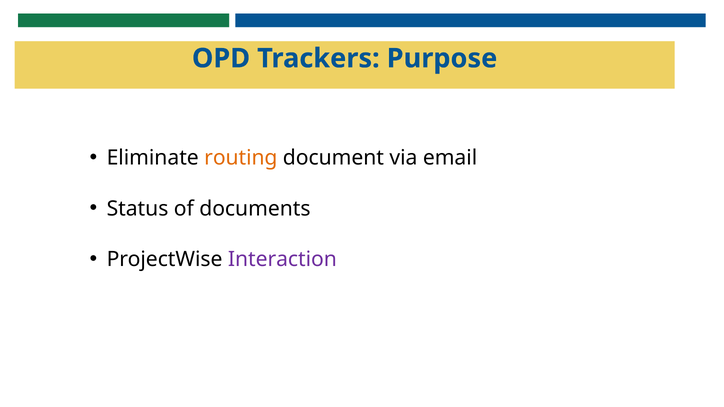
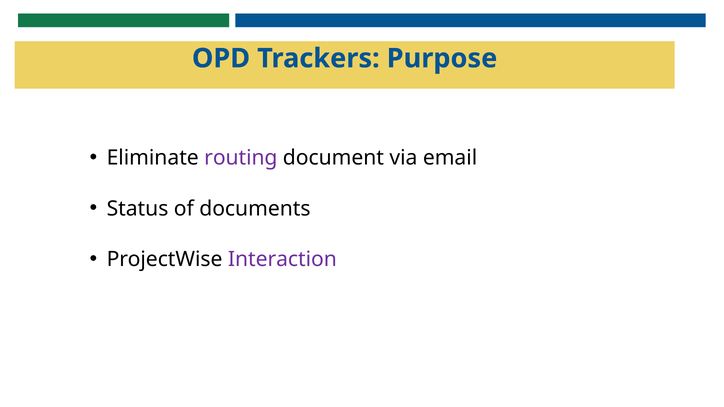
routing colour: orange -> purple (241, 158)
